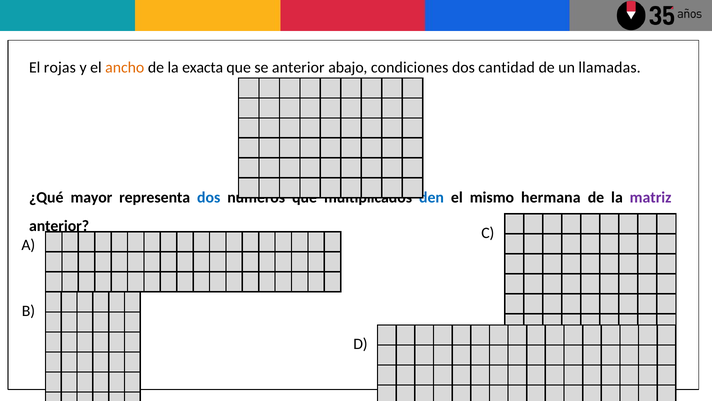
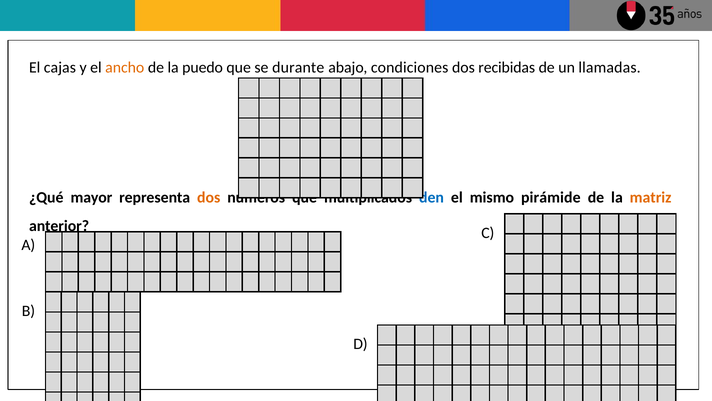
rojas: rojas -> cajas (60, 67)
exacta: exacta -> puedo (203, 67)
se anterior: anterior -> durante (298, 67)
cantidad: cantidad -> recibidas (507, 67)
dos colour: blue -> orange (209, 197)
hermana: hermana -> pirámide (551, 197)
matriz colour: purple -> orange (651, 197)
